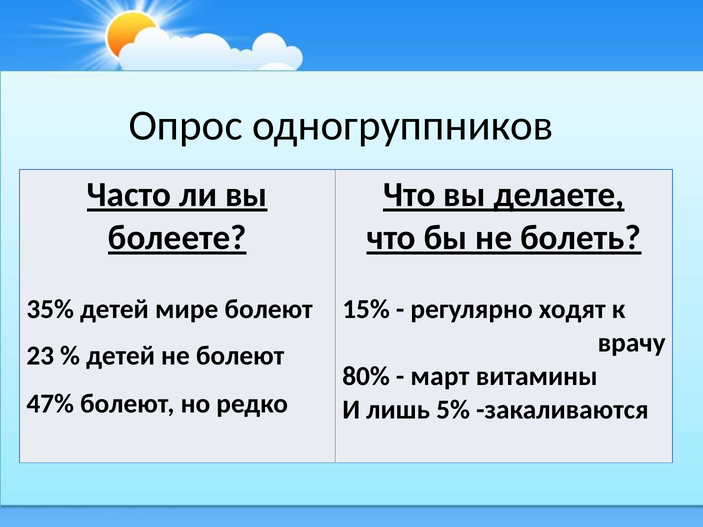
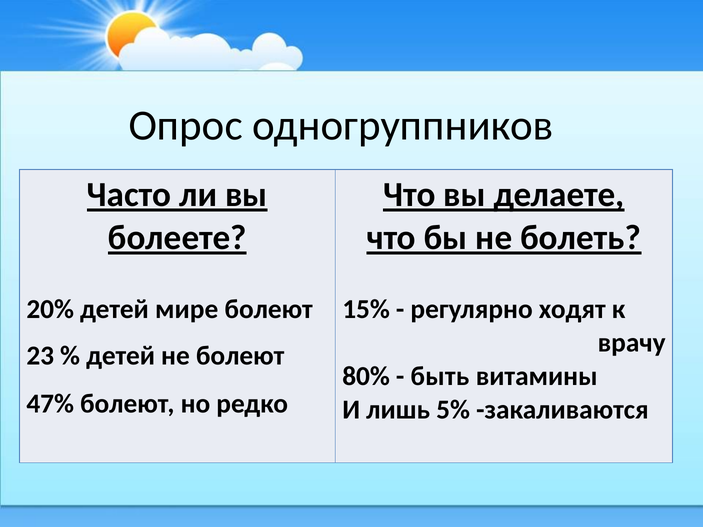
35%: 35% -> 20% (50, 309)
март: март -> быть (440, 376)
